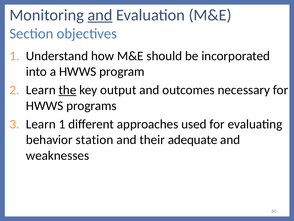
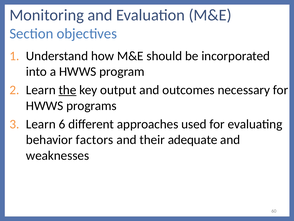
and underline: present -> none (100, 15)
Learn 1: 1 -> 6 (62, 124)
station: station -> factors (95, 140)
